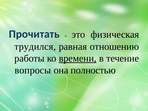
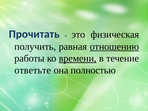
трудился: трудился -> получить (35, 47)
отношению underline: none -> present (114, 47)
вопросы: вопросы -> ответьте (33, 70)
